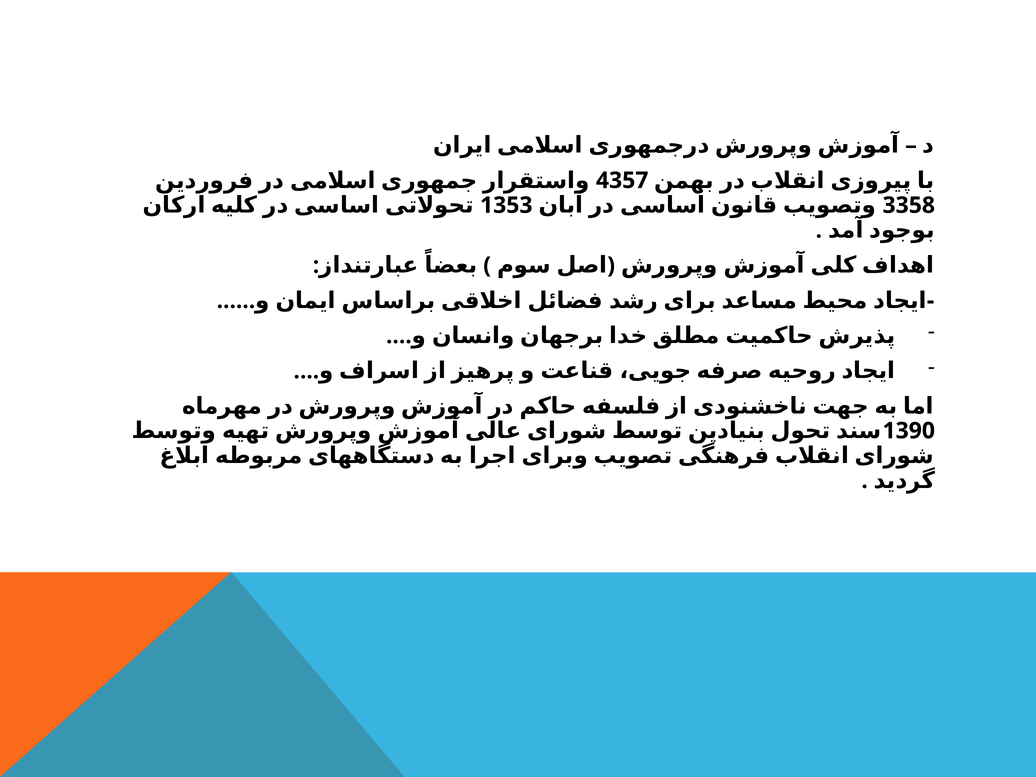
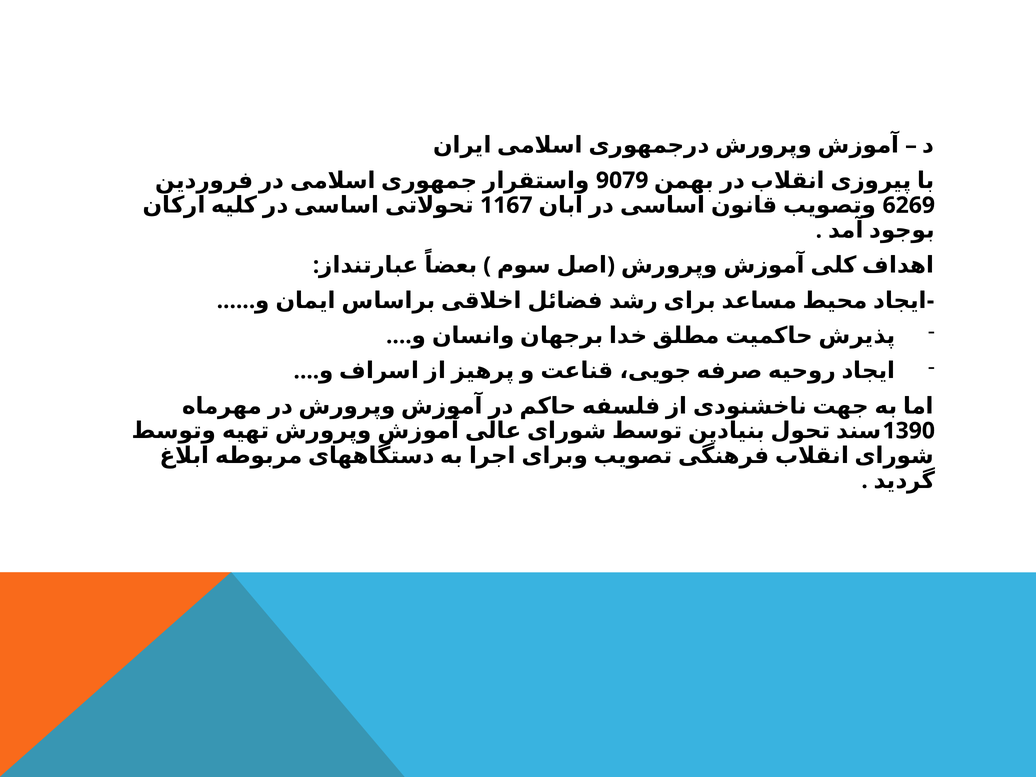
4357: 4357 -> 9079 (622, 180)
1353: 1353 -> 1167 (506, 205)
3358: 3358 -> 6269 (909, 205)
